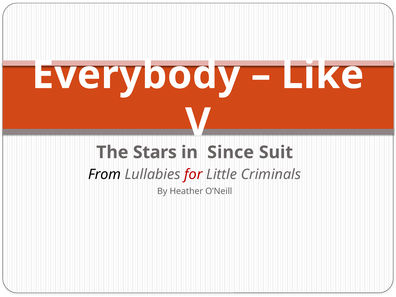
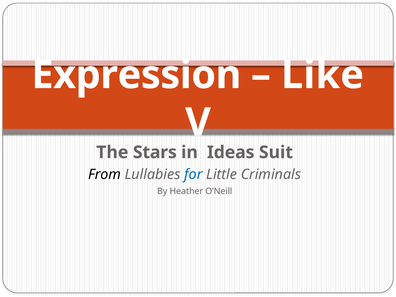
Everybody: Everybody -> Expression (136, 75)
Since: Since -> Ideas (231, 152)
for colour: red -> blue (193, 174)
